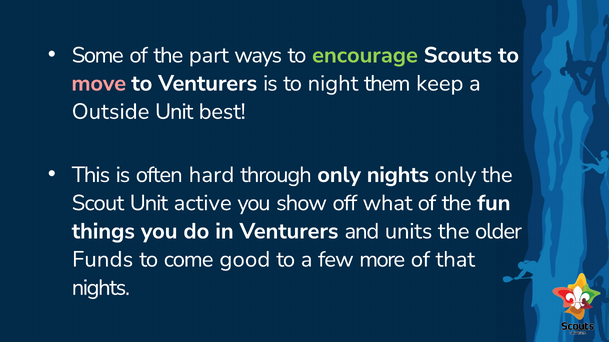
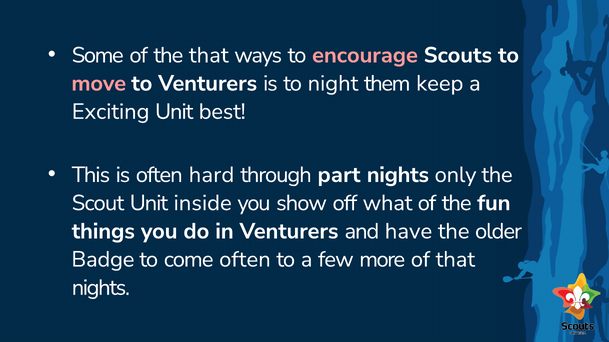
the part: part -> that (209, 55)
encourage colour: light green -> pink (365, 55)
Outside: Outside -> Exciting (111, 112)
through only: only -> part (339, 175)
active: active -> inside (203, 203)
units: units -> have (409, 232)
Funds: Funds -> Badge (103, 260)
come good: good -> often (245, 260)
